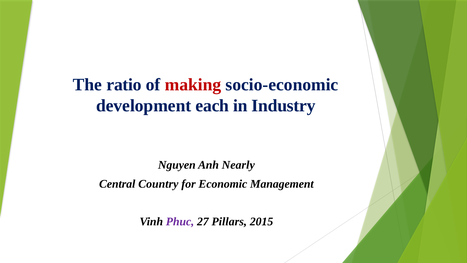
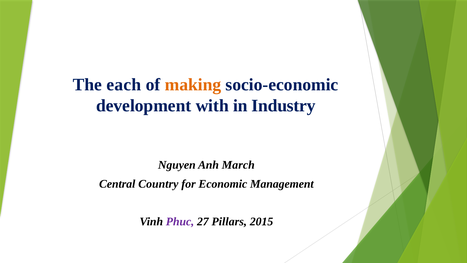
ratio: ratio -> each (124, 85)
making colour: red -> orange (193, 85)
each: each -> with (212, 106)
Nearly: Nearly -> March (238, 165)
